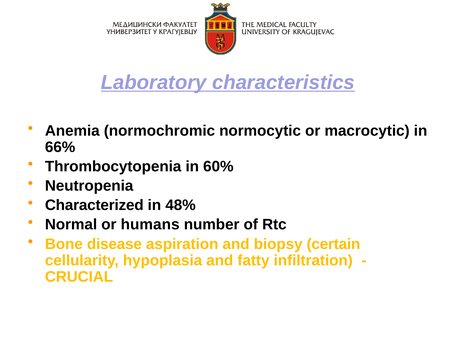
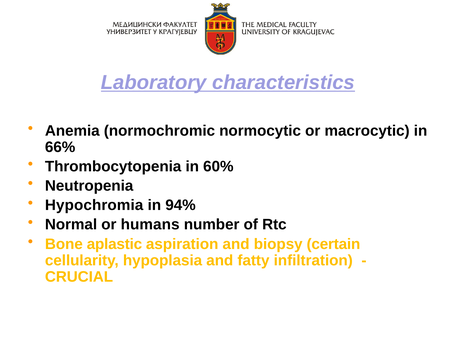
Characterized: Characterized -> Hypochromia (94, 205)
48%: 48% -> 94% (181, 205)
disease: disease -> aplastic (114, 244)
